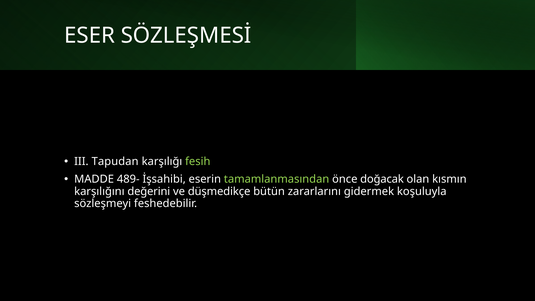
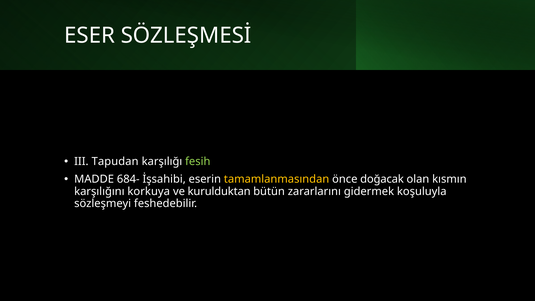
489-: 489- -> 684- (128, 179)
tamamlanmasından colour: light green -> yellow (277, 179)
değerini: değerini -> korkuya (149, 191)
düşmedikçe: düşmedikçe -> kurulduktan (219, 191)
